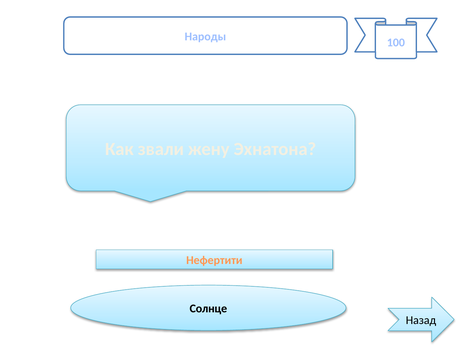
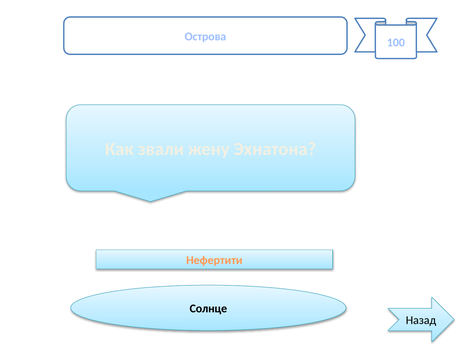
Народы: Народы -> Острова (205, 36)
